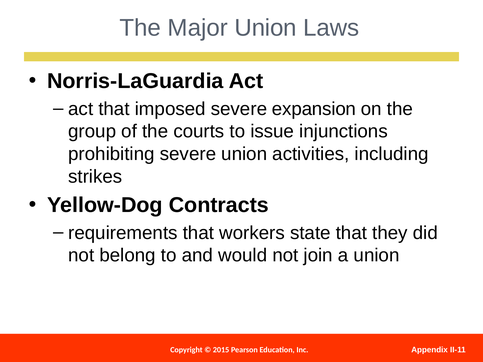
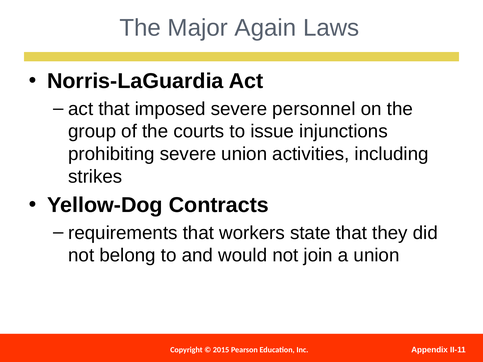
Major Union: Union -> Again (265, 28)
expansion: expansion -> personnel (314, 109)
